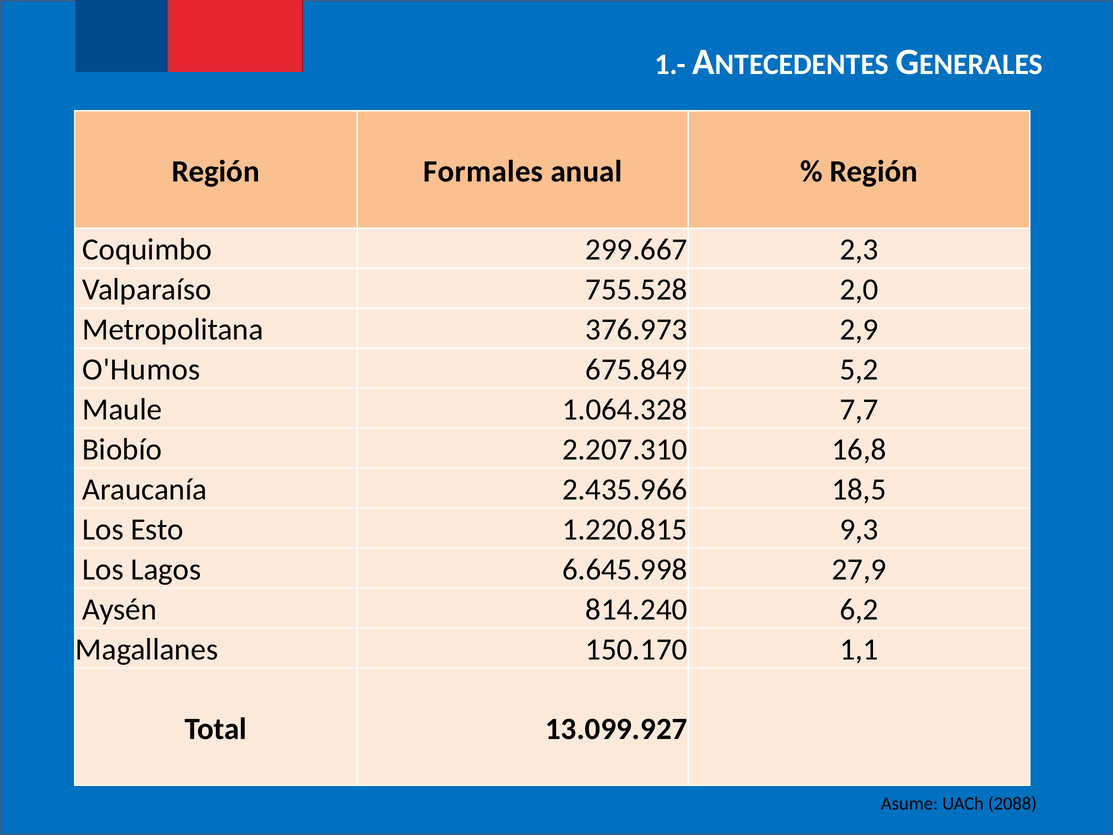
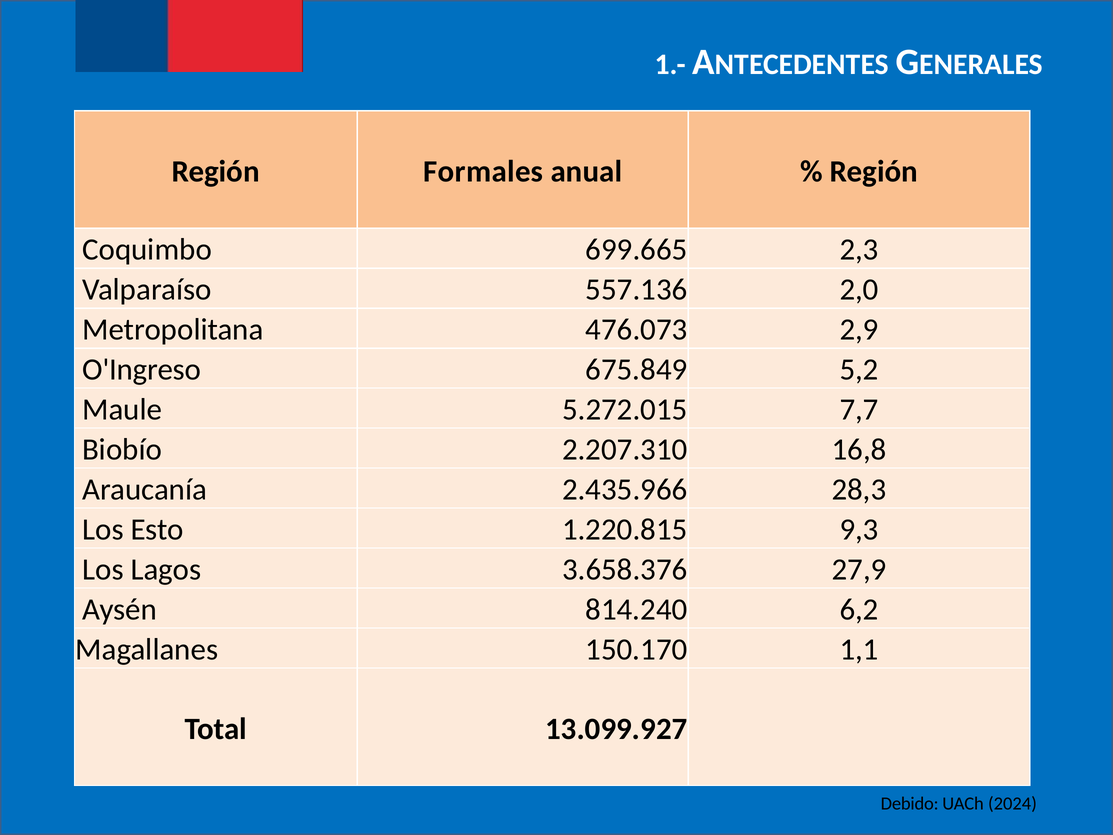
299.667: 299.667 -> 699.665 (636, 250)
755.528: 755.528 -> 557.136 (636, 289)
376.973: 376.973 -> 476.073 (636, 329)
O'Humos: O'Humos -> O'Ingreso (142, 369)
1.064.328: 1.064.328 -> 5.272.015 (625, 409)
18,5: 18,5 -> 28,3 (859, 489)
6.645.998: 6.645.998 -> 3.658.376 (625, 569)
Asume: Asume -> Debido (910, 803)
2088: 2088 -> 2024 (1012, 803)
